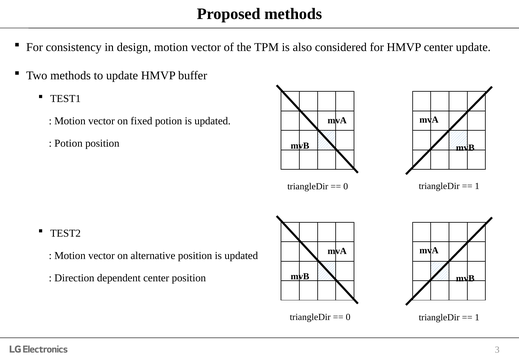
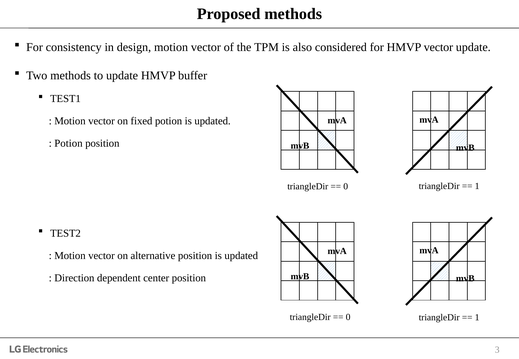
HMVP center: center -> vector (438, 47)
